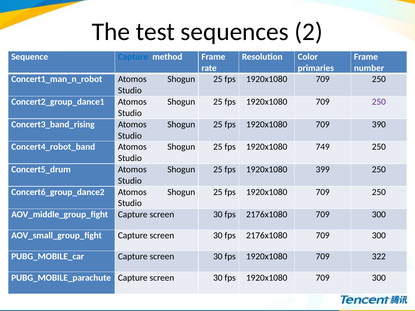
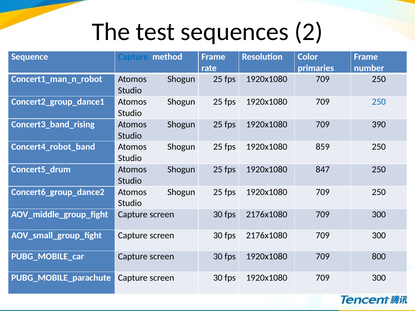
250 colour: purple -> blue (379, 102)
749: 749 -> 859 (323, 147)
399: 399 -> 847 (323, 170)
322: 322 -> 800 (379, 257)
